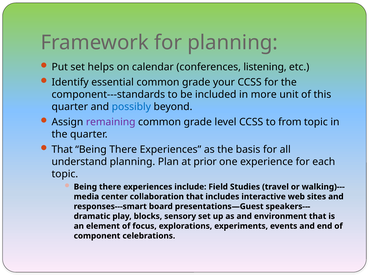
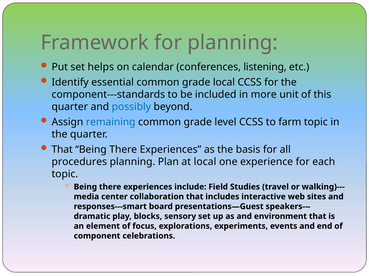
grade your: your -> local (224, 82)
remaining colour: purple -> blue (111, 122)
from: from -> farm (290, 122)
understand: understand -> procedures (79, 162)
at prior: prior -> local (205, 162)
